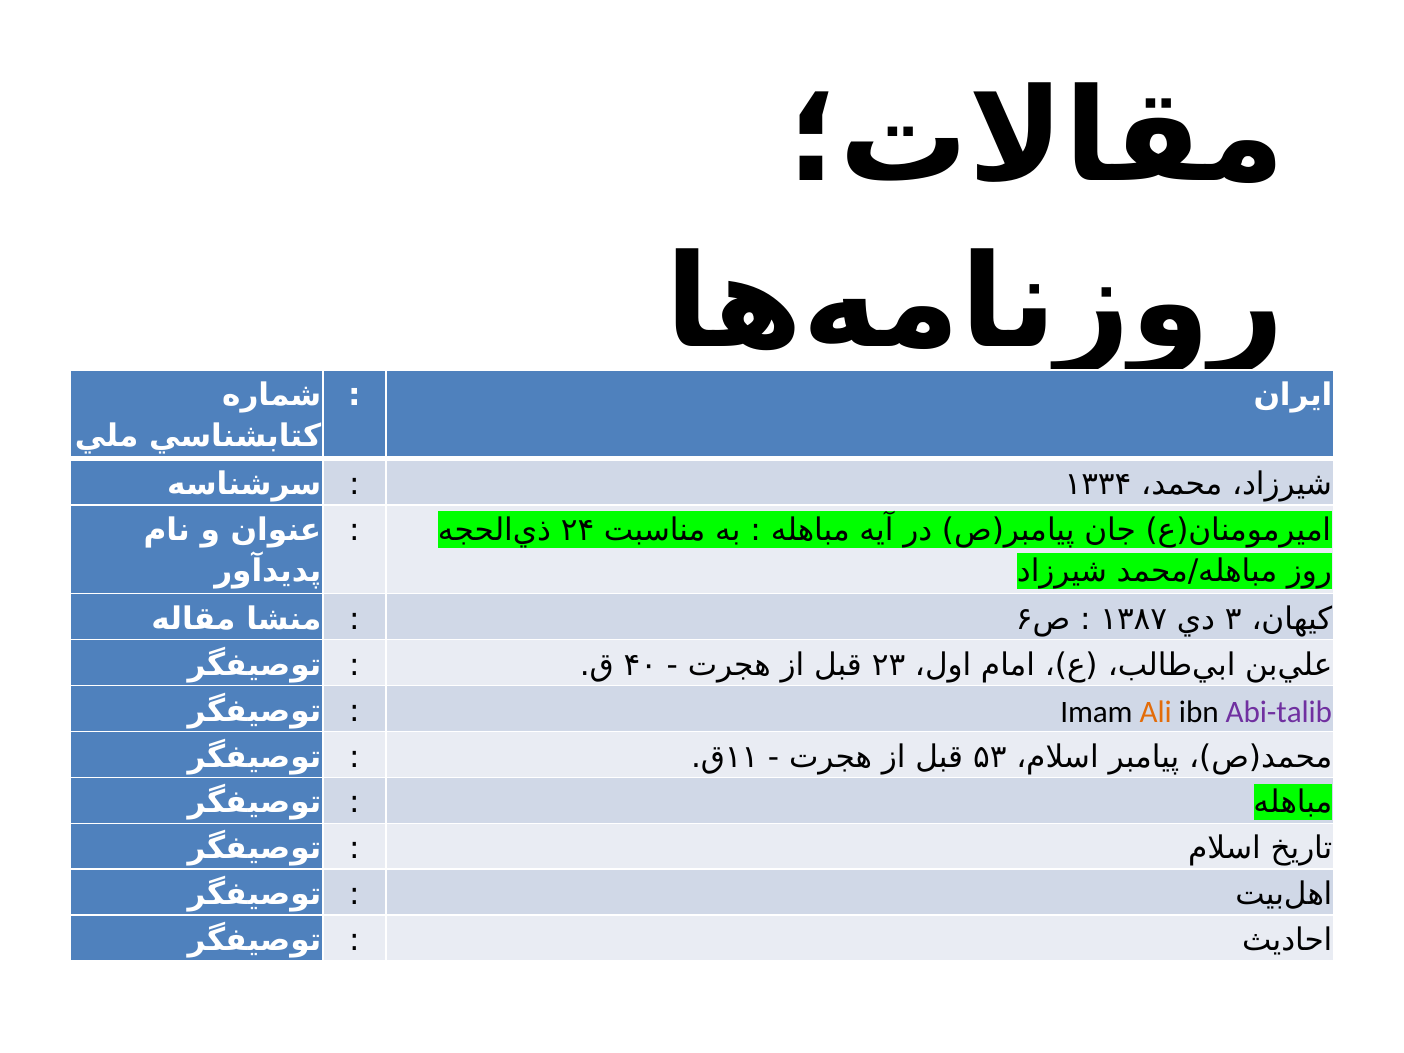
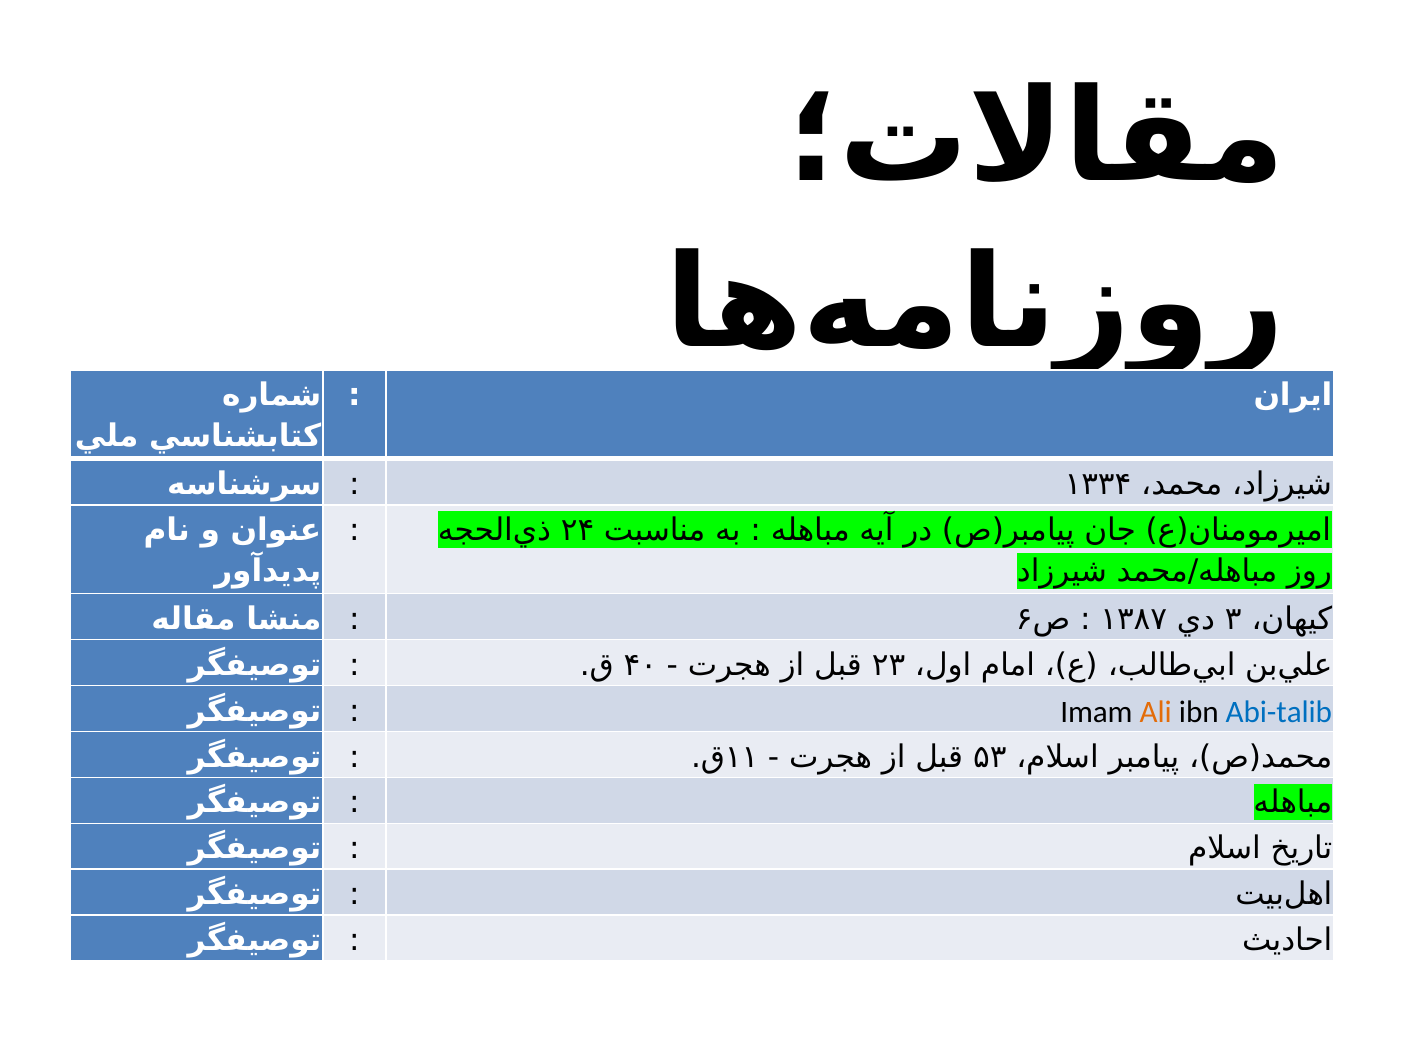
Abi-talib colour: purple -> blue (1279, 712)
